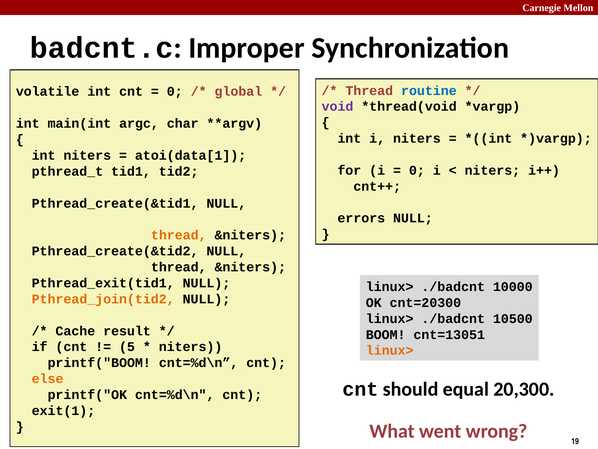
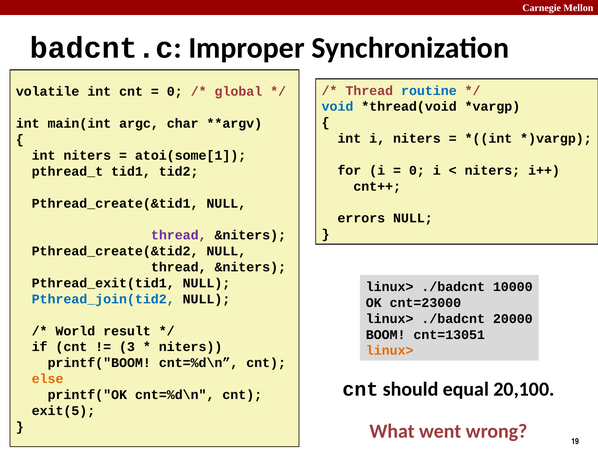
void colour: purple -> blue (338, 106)
atoi(data[1: atoi(data[1 -> atoi(some[1 (191, 155)
thread colour: orange -> purple (179, 235)
Pthread_join(tid2 colour: orange -> blue (103, 299)
cnt=20300: cnt=20300 -> cnt=23000 (425, 302)
10500: 10500 -> 20000 (513, 318)
Cache: Cache -> World (75, 331)
5: 5 -> 3 (127, 347)
20,300: 20,300 -> 20,100 (524, 389)
exit(1: exit(1 -> exit(5 (63, 410)
